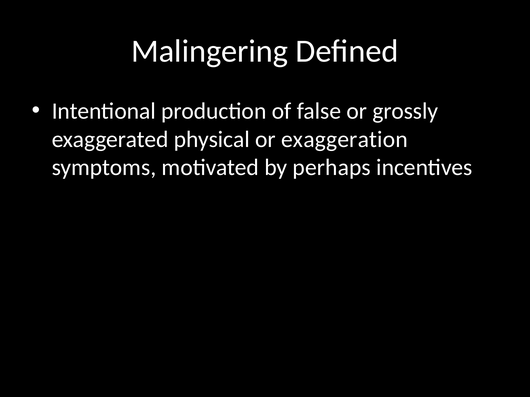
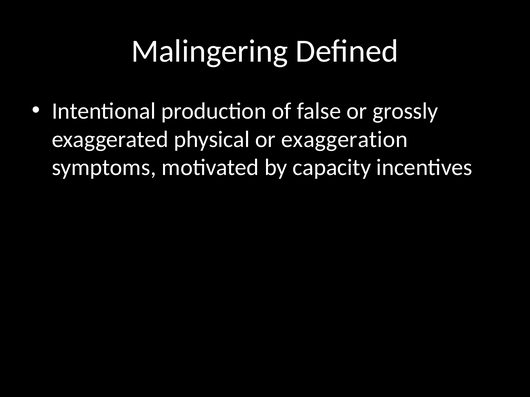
perhaps: perhaps -> capacity (332, 168)
